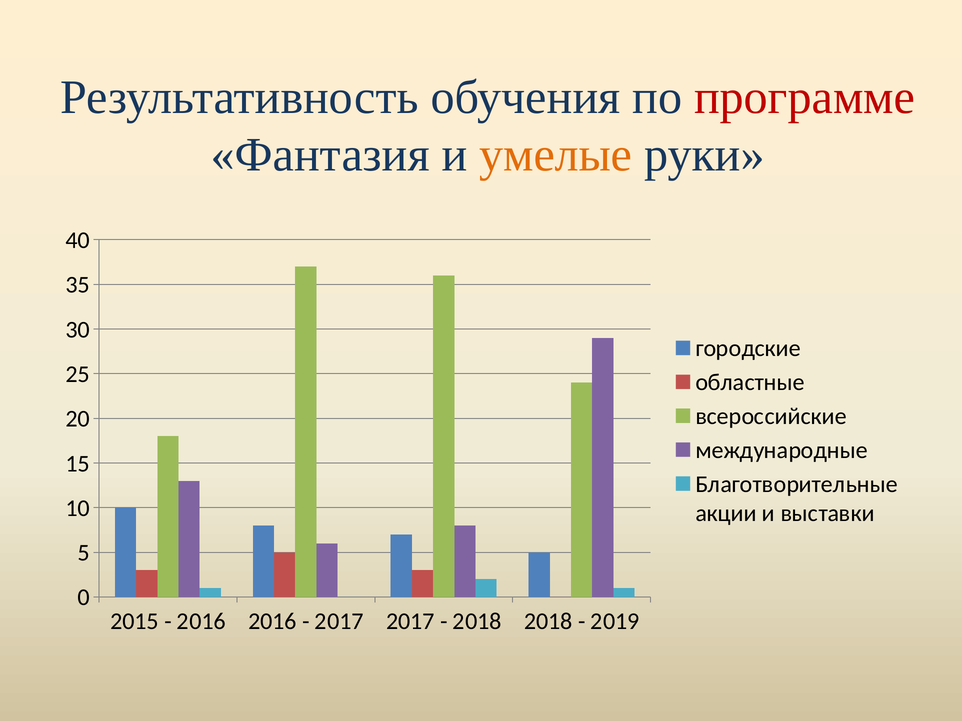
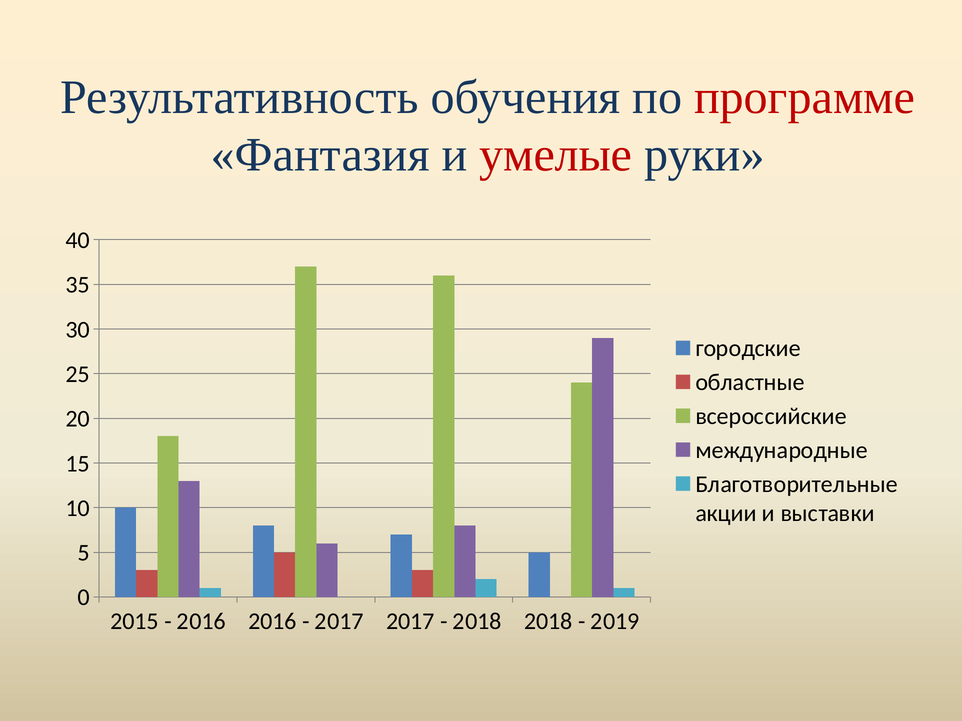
умелые colour: orange -> red (556, 155)
